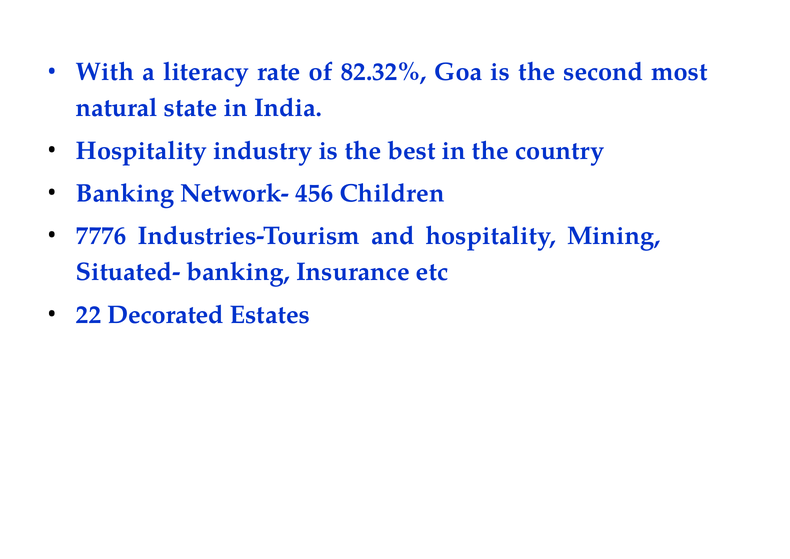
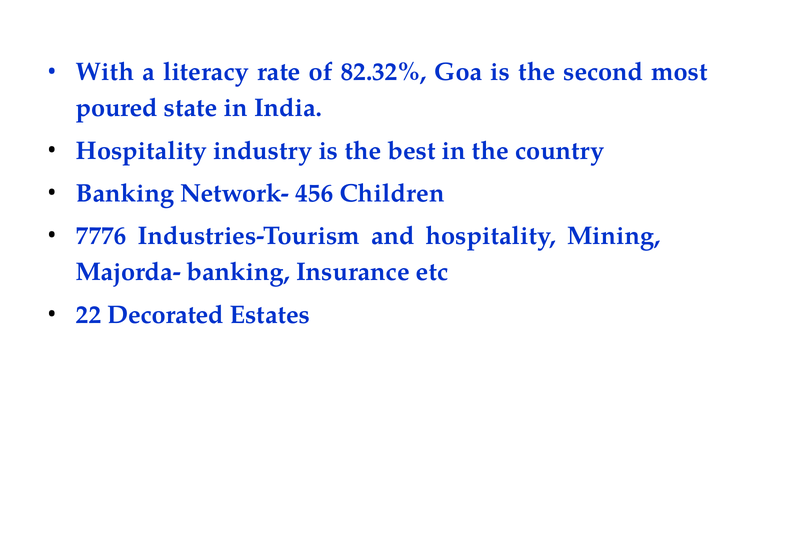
natural: natural -> poured (117, 108)
Situated-: Situated- -> Majorda- (128, 272)
